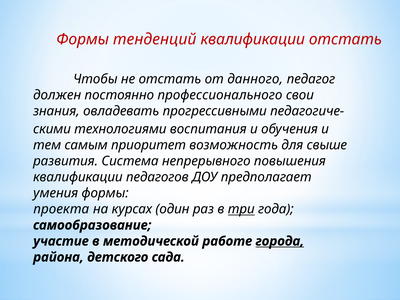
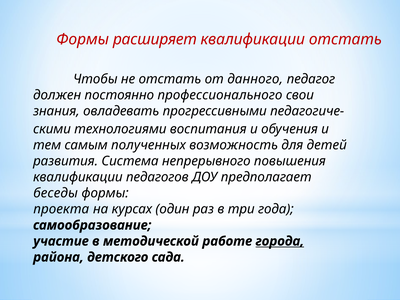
тенденций: тенденций -> расширяет (155, 39)
приоритет: приоритет -> полученных (148, 145)
свыше: свыше -> детей (327, 145)
умения: умения -> беседы (56, 193)
три underline: present -> none (241, 209)
